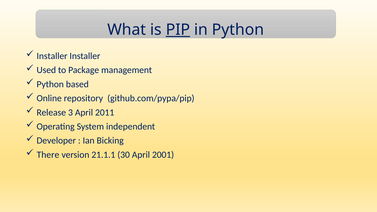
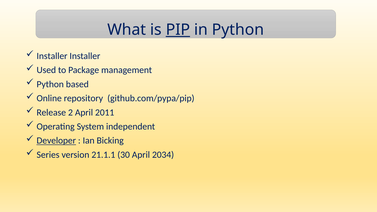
3: 3 -> 2 (70, 112)
Developer underline: none -> present (56, 141)
There: There -> Series (48, 155)
2001: 2001 -> 2034 (163, 155)
